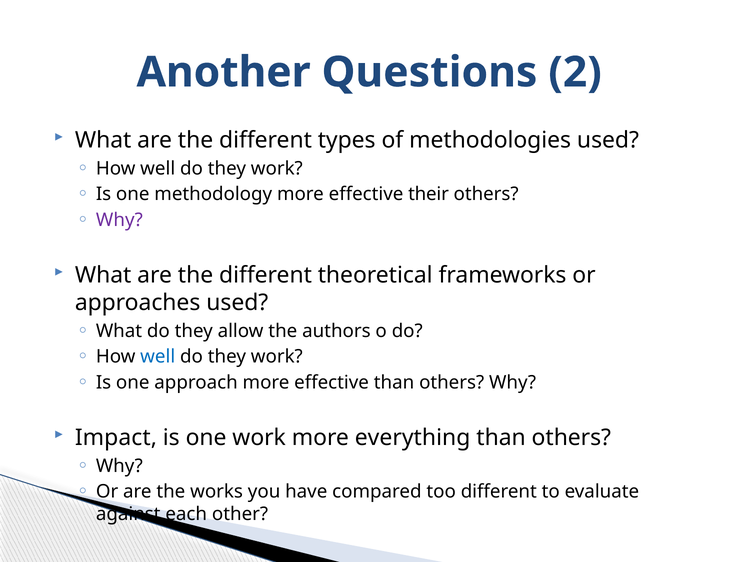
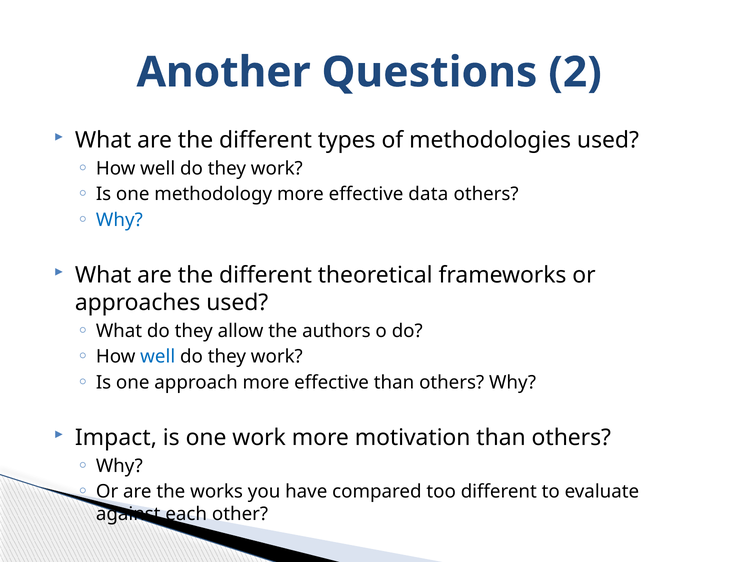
their: their -> data (428, 194)
Why colour: purple -> blue (119, 220)
everything: everything -> motivation (413, 438)
